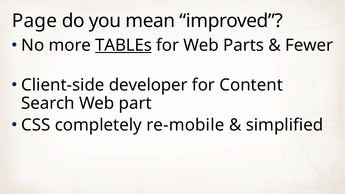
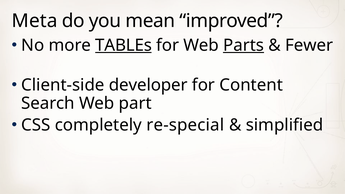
Page: Page -> Meta (35, 21)
Parts underline: none -> present (244, 45)
re-mobile: re-mobile -> re-special (185, 125)
